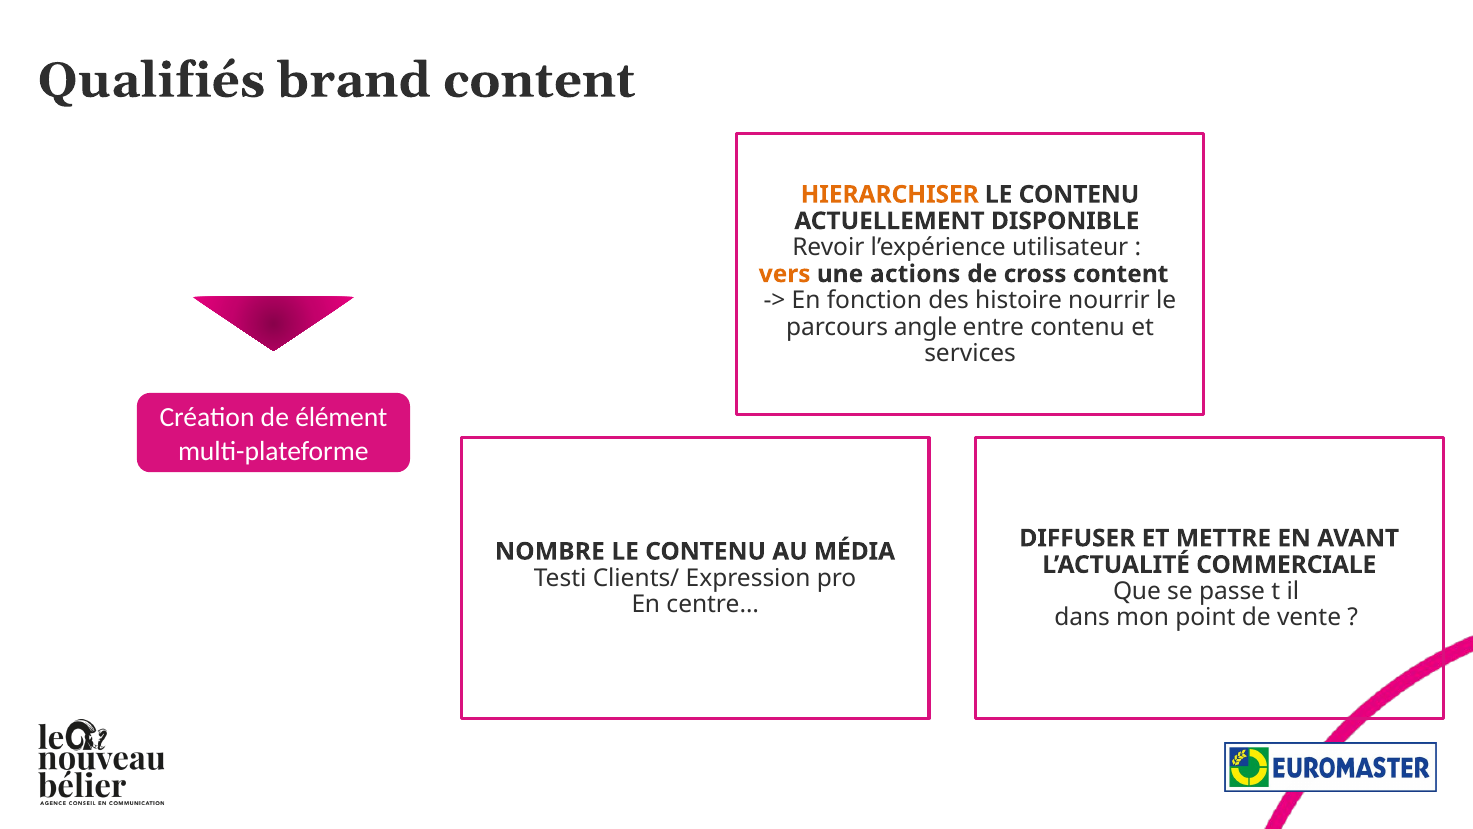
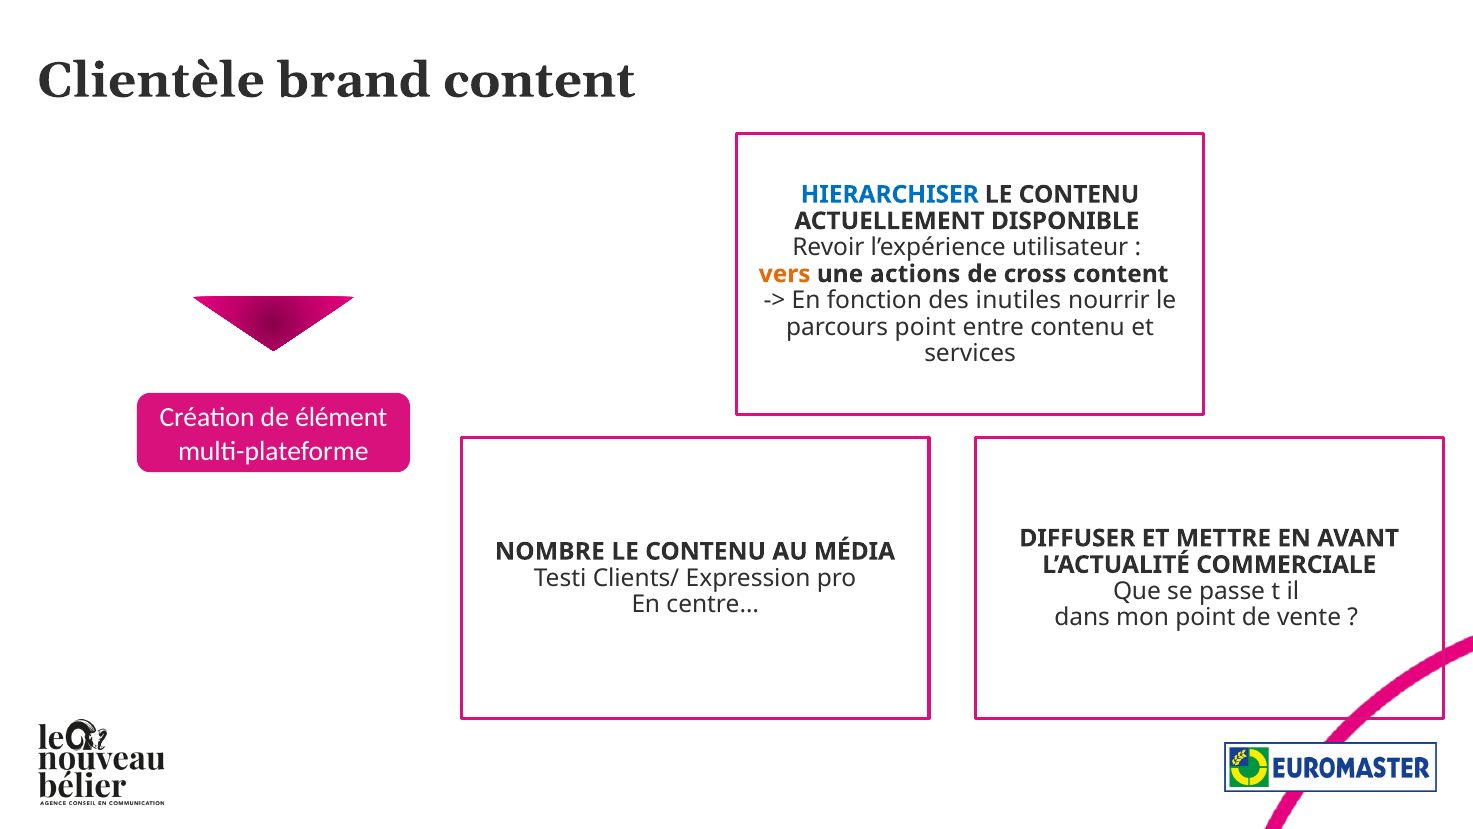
Qualifiés: Qualifiés -> Clientèle (151, 80)
HIERARCHISER colour: orange -> blue (890, 194)
histoire: histoire -> inutiles (1018, 300)
parcours angle: angle -> point (925, 327)
